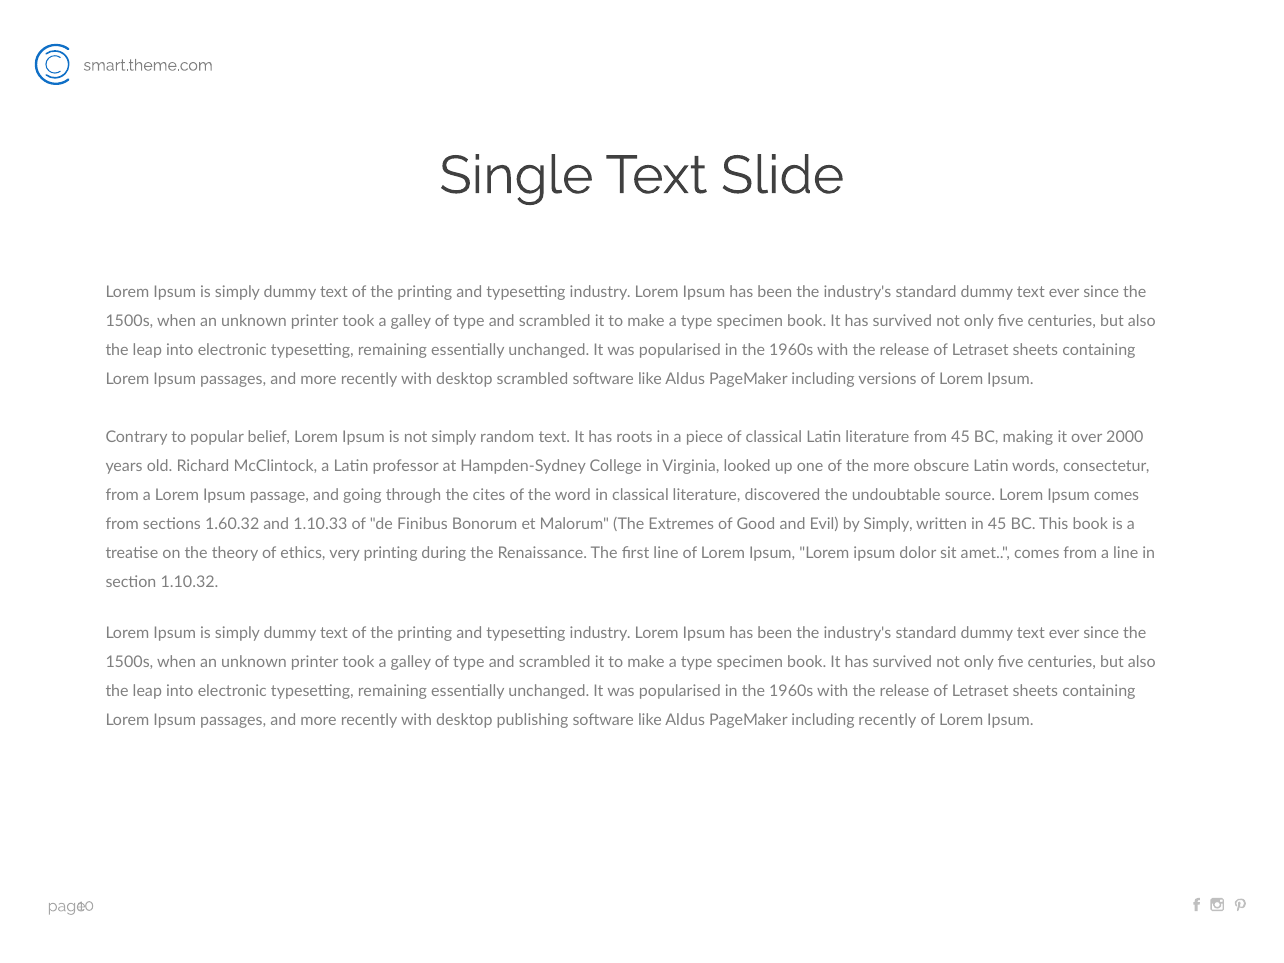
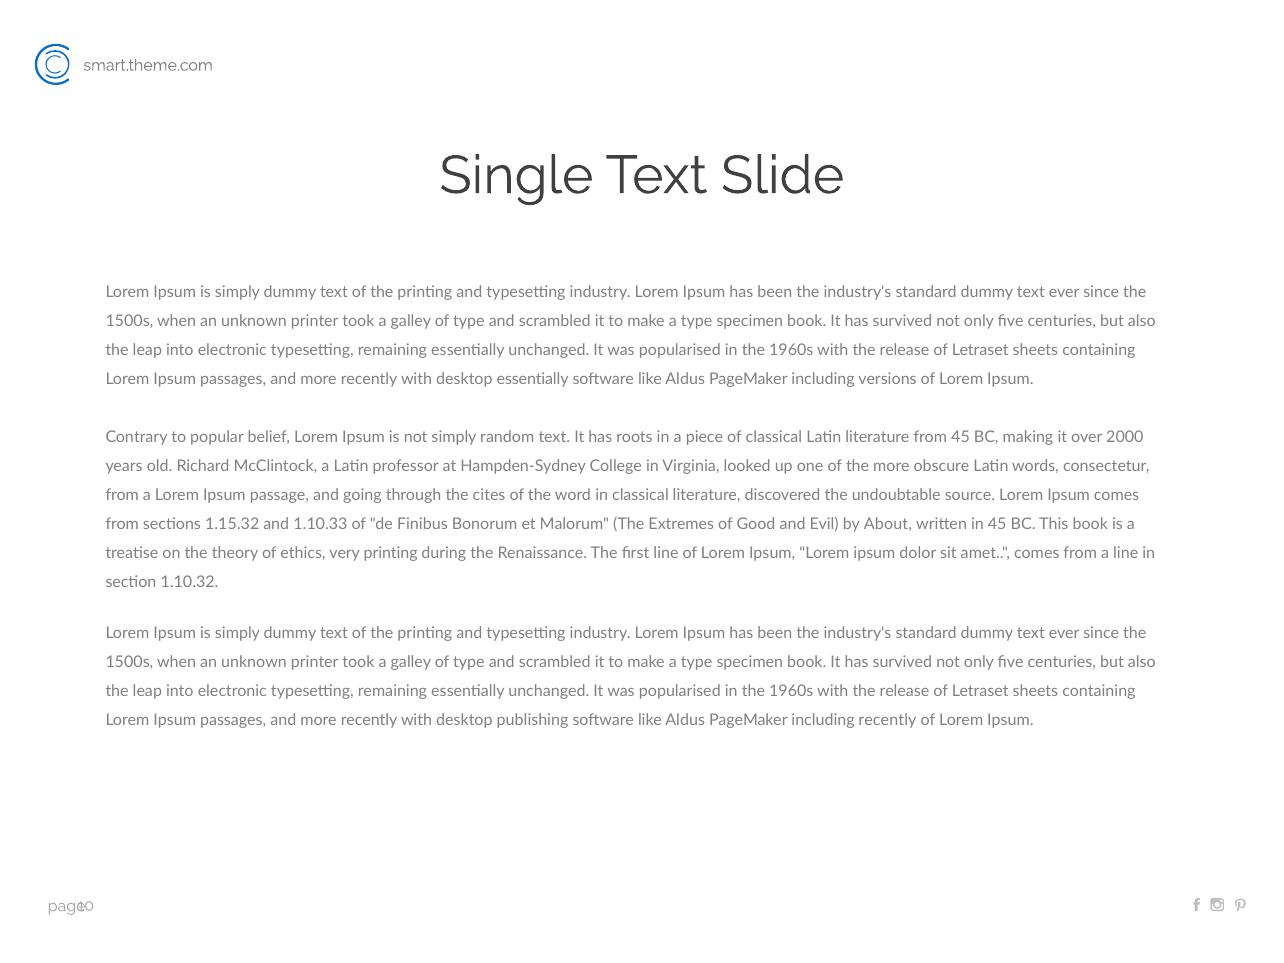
desktop scrambled: scrambled -> essentially (533, 379)
1.60.32: 1.60.32 -> 1.15.32 (232, 524)
by Simply: Simply -> About (888, 524)
